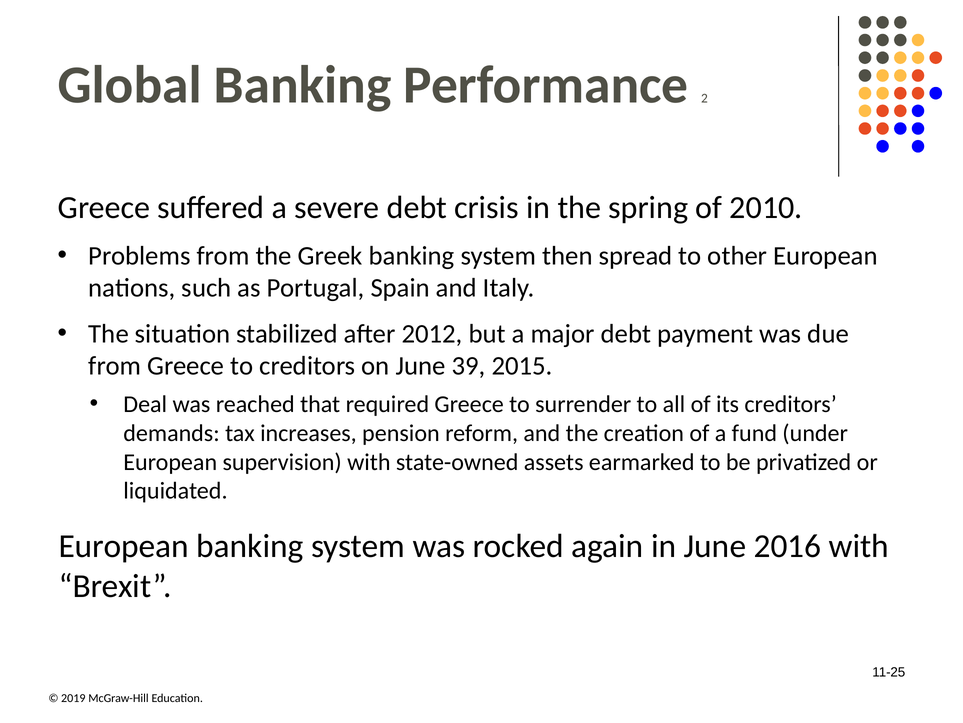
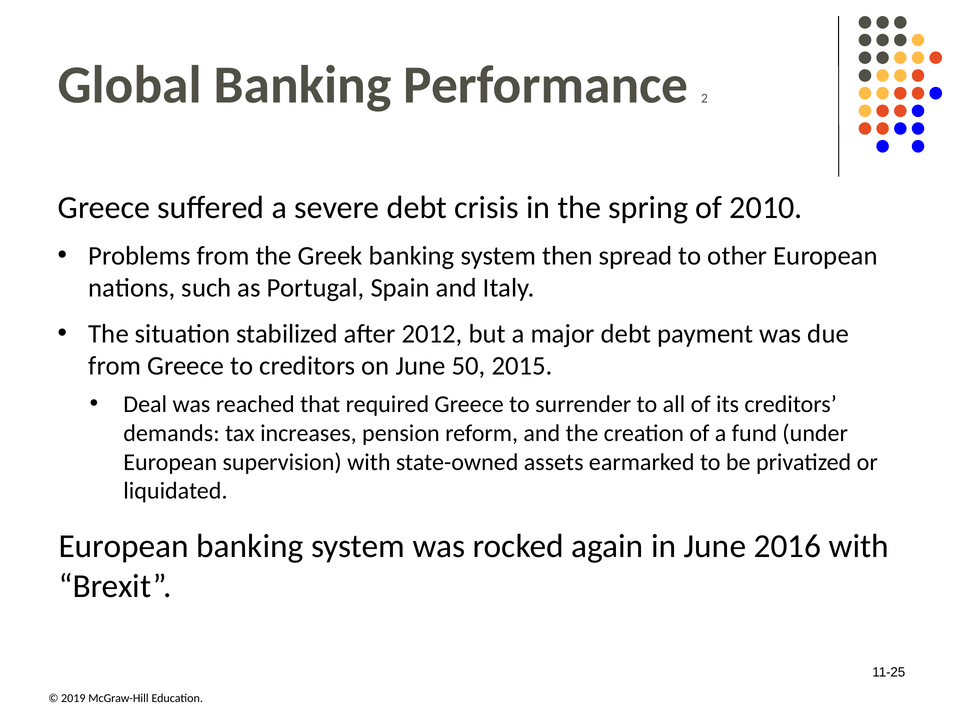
39: 39 -> 50 (469, 365)
